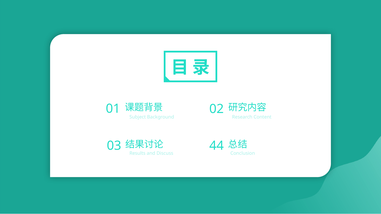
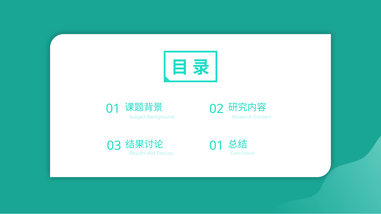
Discuss 44: 44 -> 01 (217, 146)
